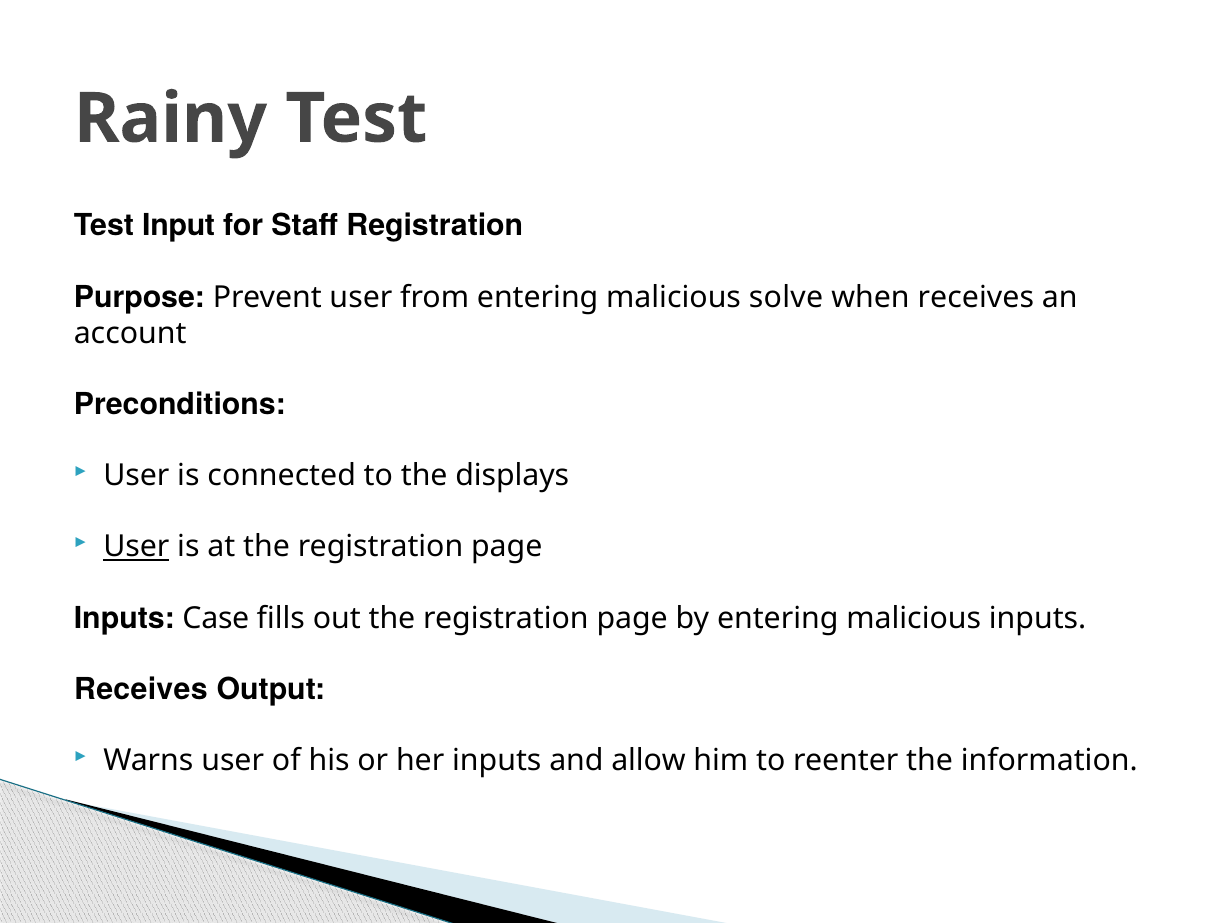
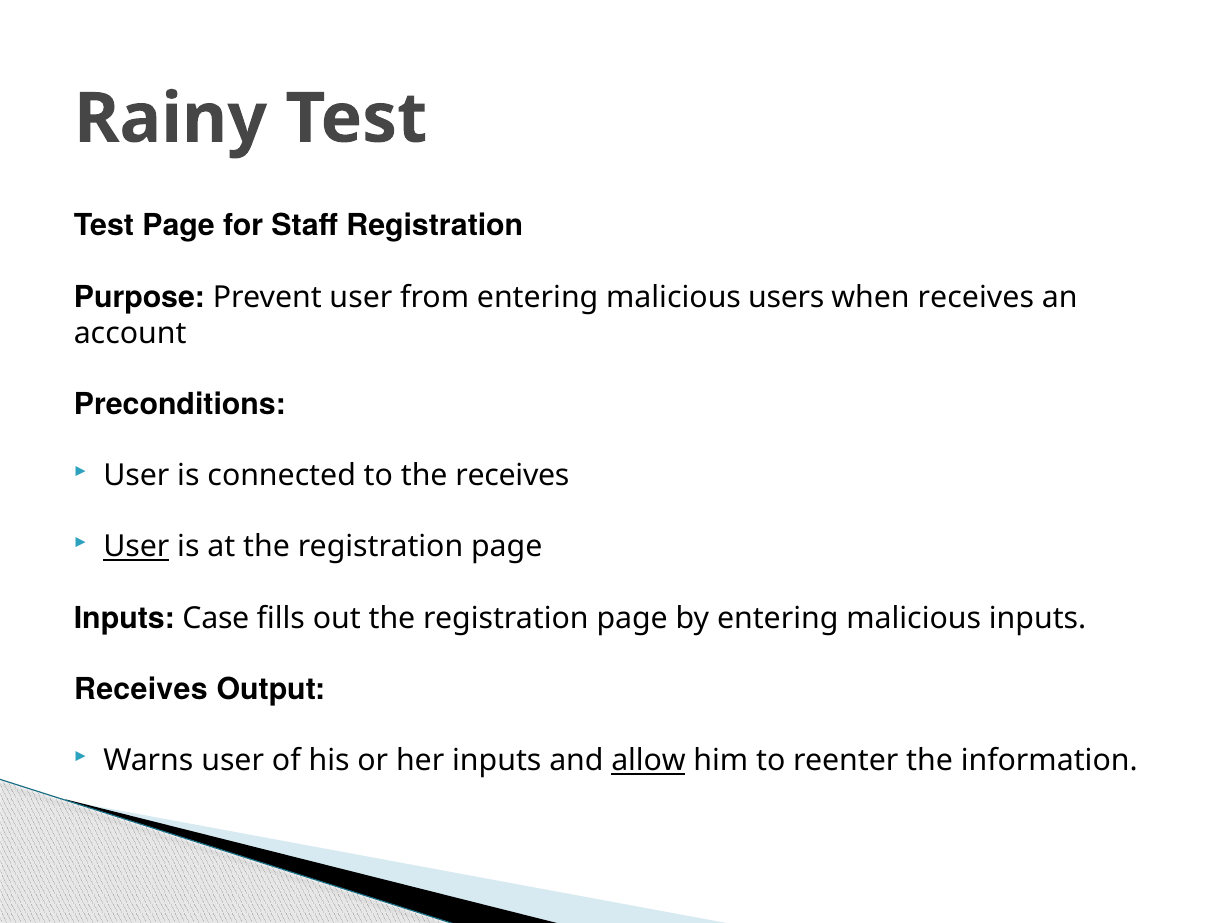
Test Input: Input -> Page (179, 226)
solve: solve -> users (786, 297)
the displays: displays -> receives (512, 476)
allow underline: none -> present (649, 761)
